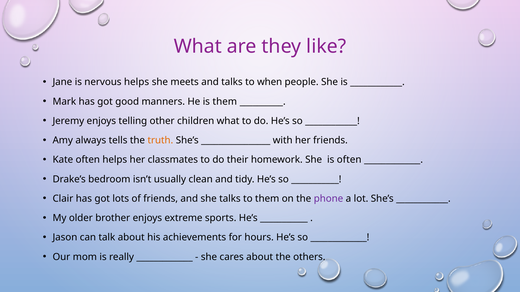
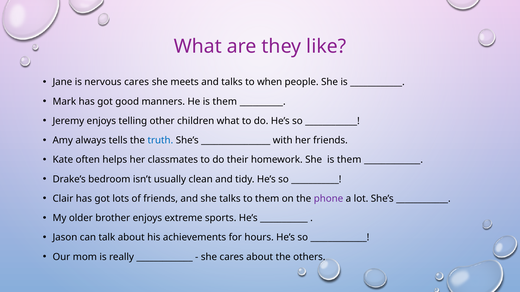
nervous helps: helps -> cares (137, 82)
truth colour: orange -> blue (160, 141)
She is often: often -> them (349, 160)
